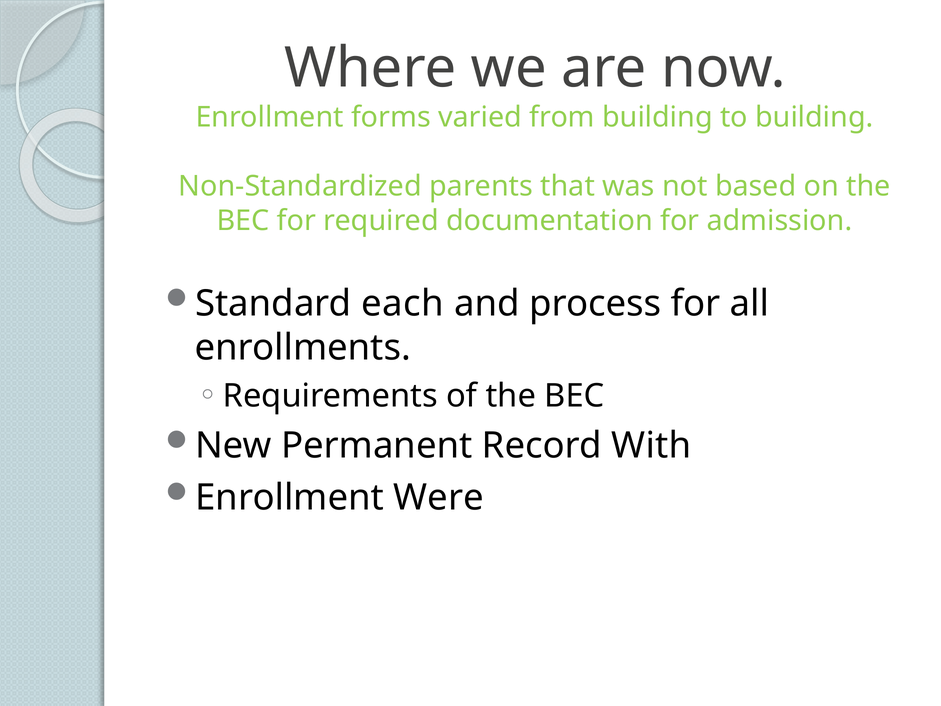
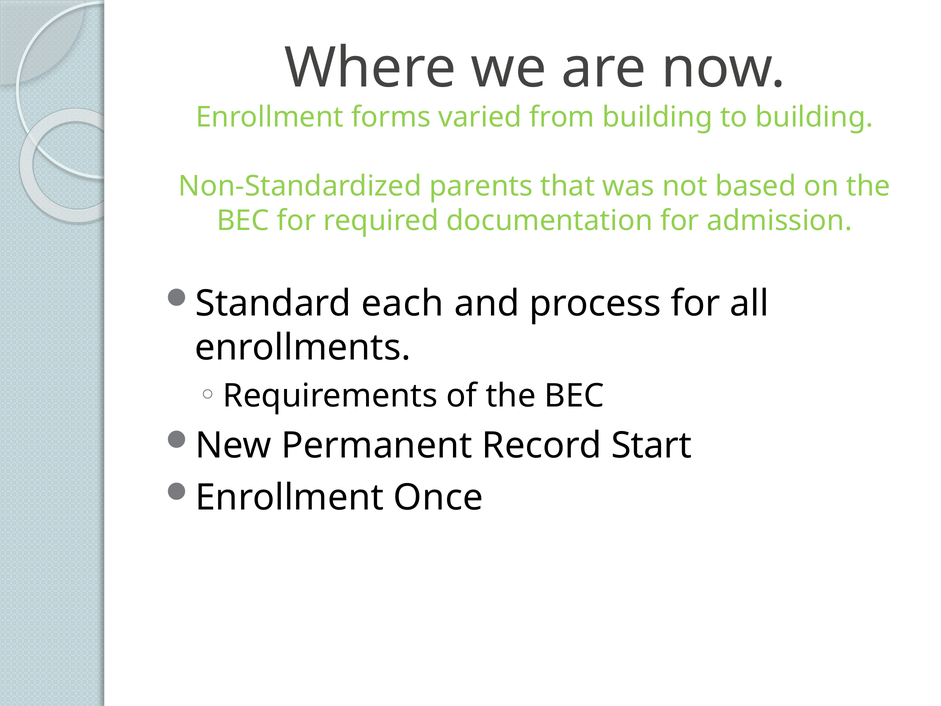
With: With -> Start (652, 446)
Were: Were -> Once (439, 498)
